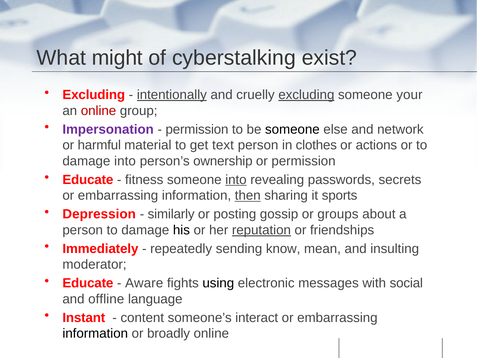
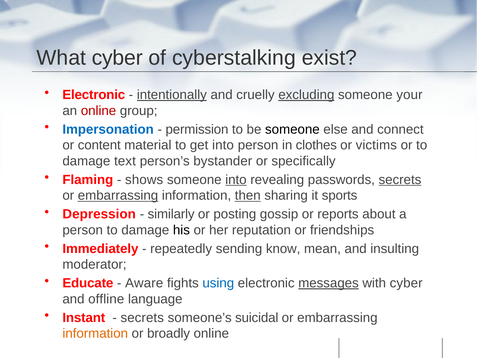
What might: might -> cyber (117, 58)
Excluding: Excluding -> Electronic (94, 95)
Impersonation colour: purple -> blue (108, 129)
network: network -> connect (400, 129)
harmful: harmful -> content (99, 145)
get text: text -> into (223, 145)
actions: actions -> victims (376, 145)
damage into: into -> text (125, 161)
ownership: ownership -> bystander (223, 161)
or permission: permission -> specifically (304, 161)
Educate: Educate -> Flaming (88, 180)
fitness: fitness -> shows (144, 180)
secrets underline: none -> present (400, 180)
embarrassing underline: none -> present (118, 195)
groups: groups -> reports (338, 214)
reputation underline: present -> none (261, 230)
using colour: black -> blue (218, 283)
messages underline: none -> present (328, 283)
with social: social -> cyber (406, 283)
content: content -> secrets (142, 317)
interact: interact -> suicidal (257, 317)
information colour: black -> orange (95, 333)
